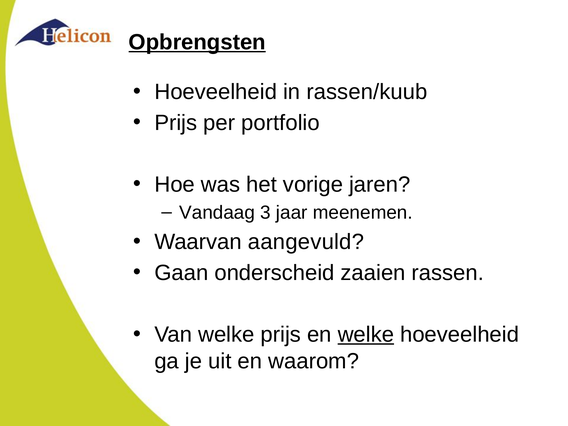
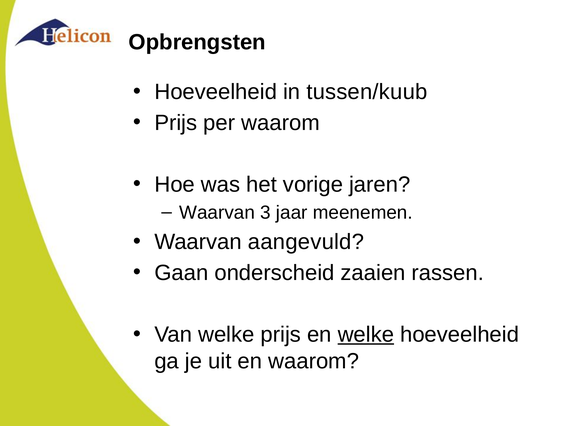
Opbrengsten underline: present -> none (197, 42)
rassen/kuub: rassen/kuub -> tussen/kuub (367, 92)
per portfolio: portfolio -> waarom (281, 123)
Vandaag: Vandaag -> Waarvan (217, 213)
